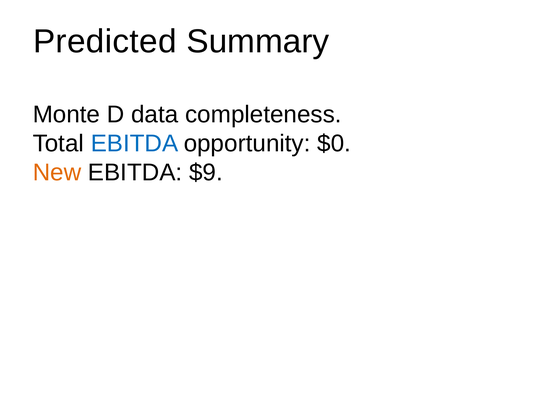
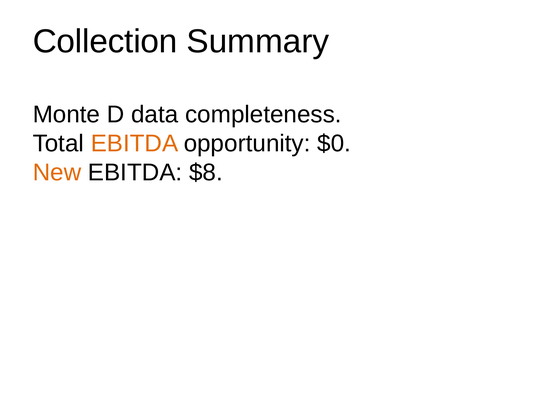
Predicted: Predicted -> Collection (105, 41)
EBITDA colour: blue -> orange (134, 144)
$9: $9 -> $8 (206, 173)
